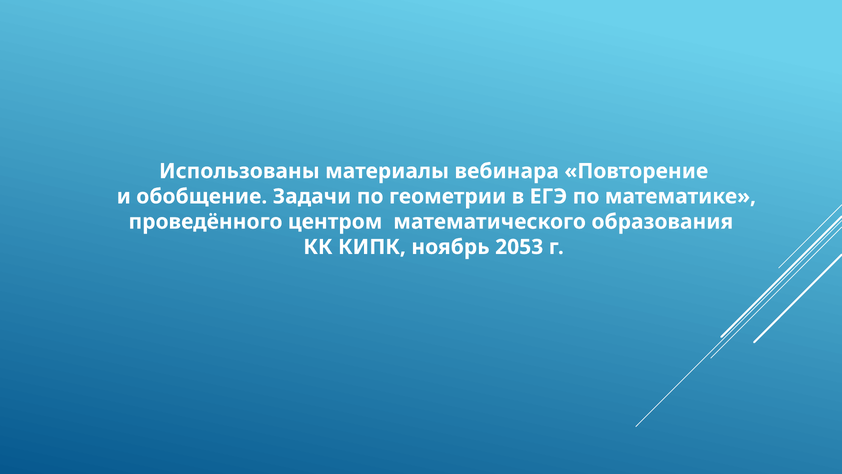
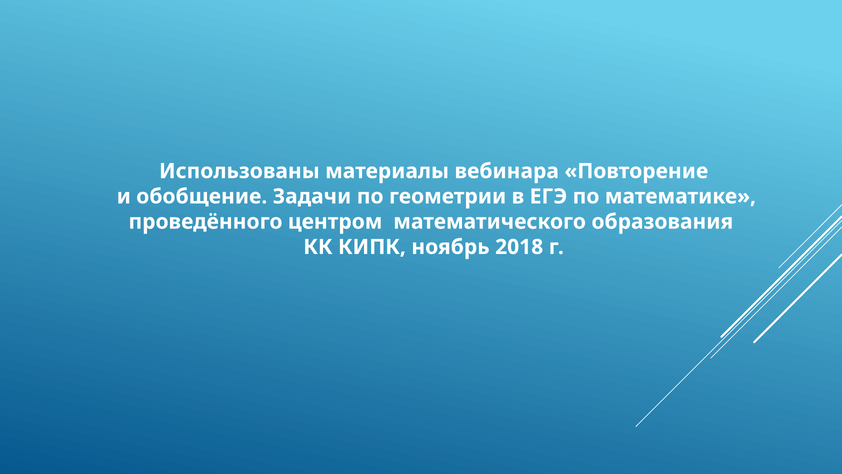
2053: 2053 -> 2018 (519, 247)
